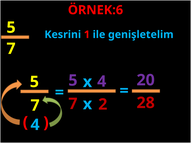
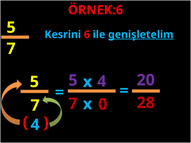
1: 1 -> 6 (87, 35)
genişletelim underline: none -> present (141, 35)
2: 2 -> 0 (103, 105)
